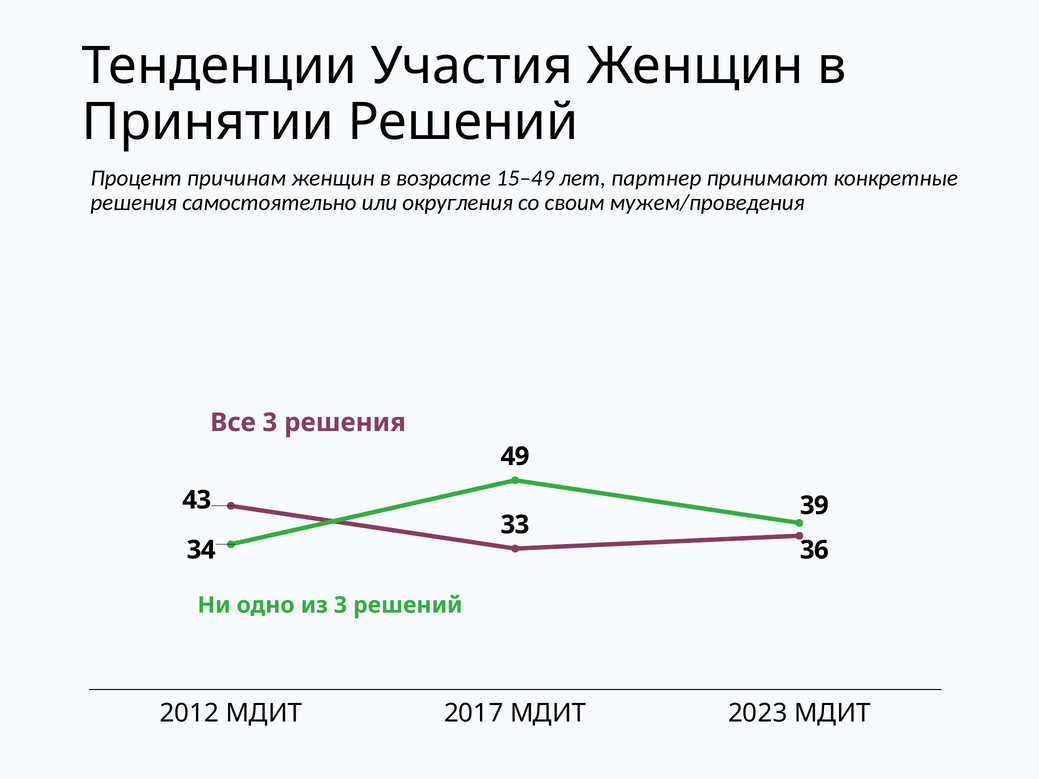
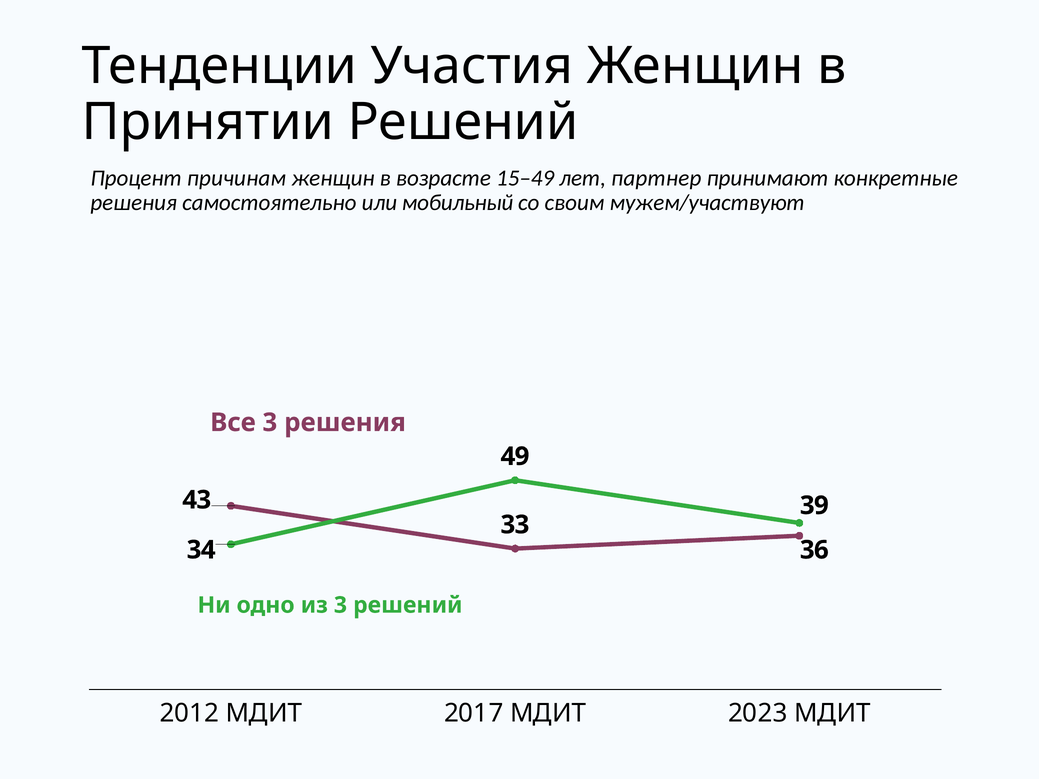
округления: округления -> мобильный (458, 203)
мужем/проведения: мужем/проведения -> мужем/участвуют (707, 203)
